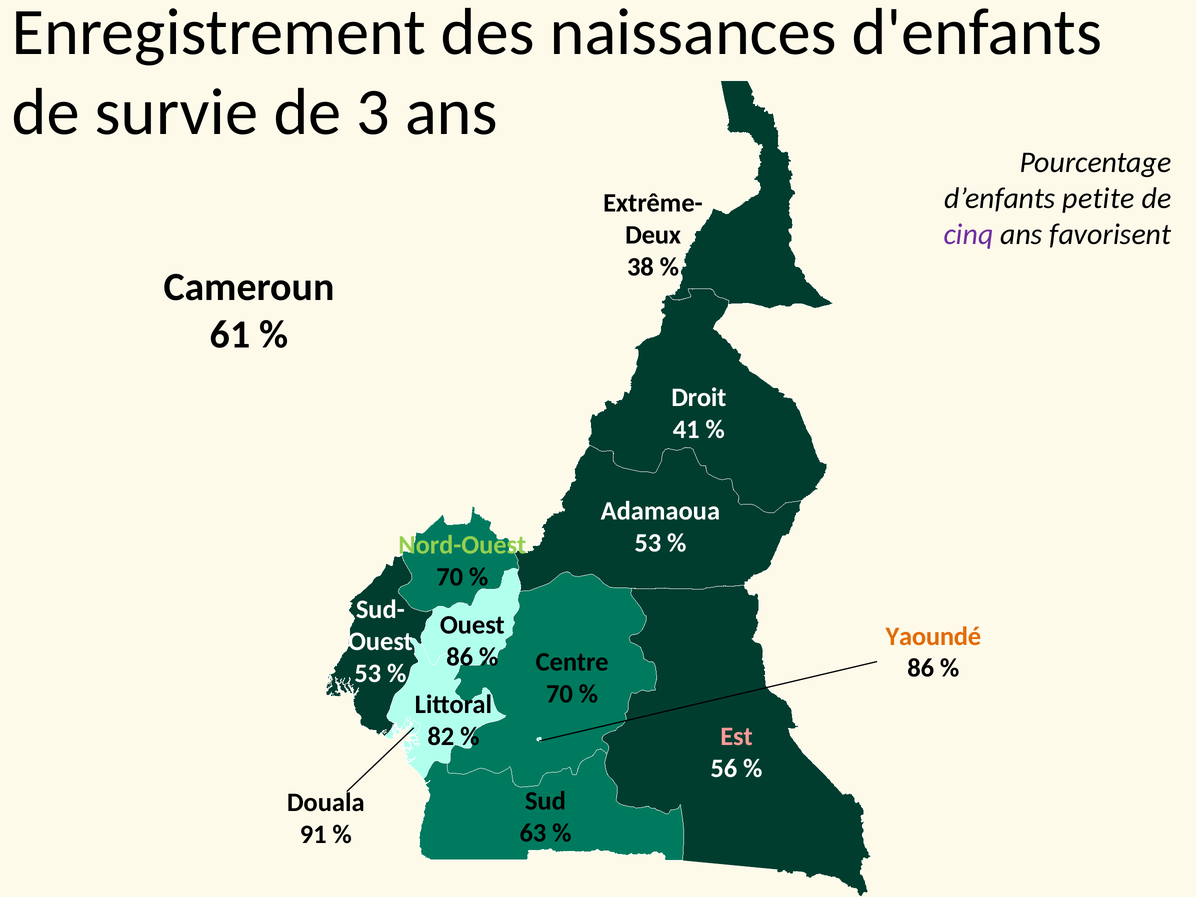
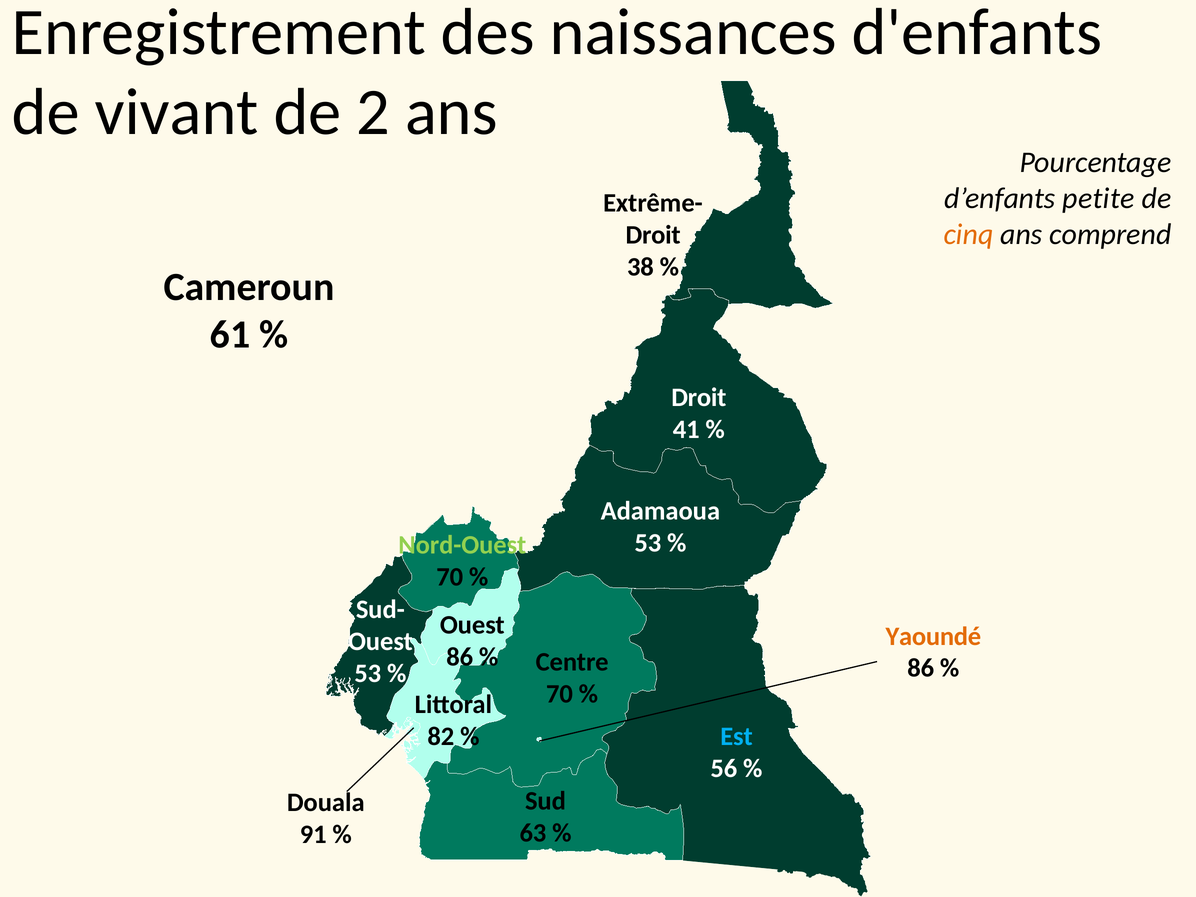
survie: survie -> vivant (177, 112)
3: 3 -> 2 (373, 112)
cinq colour: purple -> orange (969, 234)
favorisent: favorisent -> comprend (1110, 234)
Deux: Deux -> Droit (653, 235)
Est colour: pink -> light blue (736, 736)
